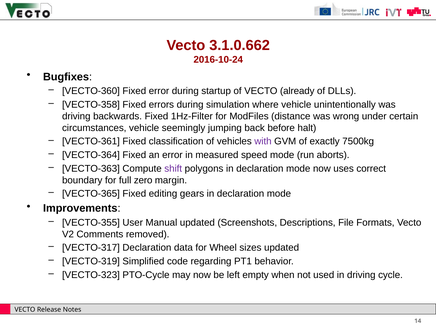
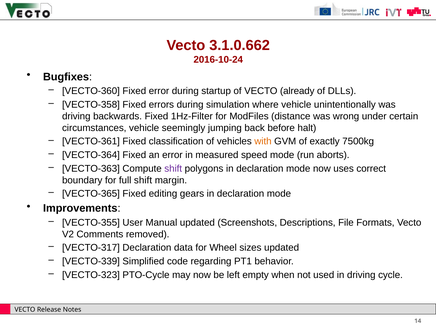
with colour: purple -> orange (263, 141)
full zero: zero -> shift (143, 180)
VECTO-319: VECTO-319 -> VECTO-339 (91, 261)
